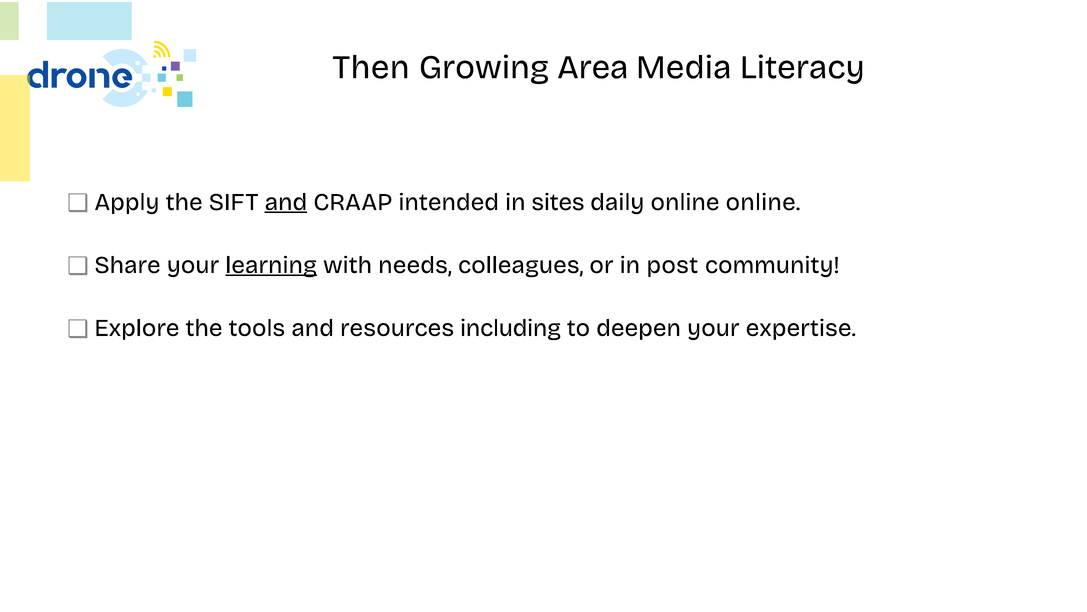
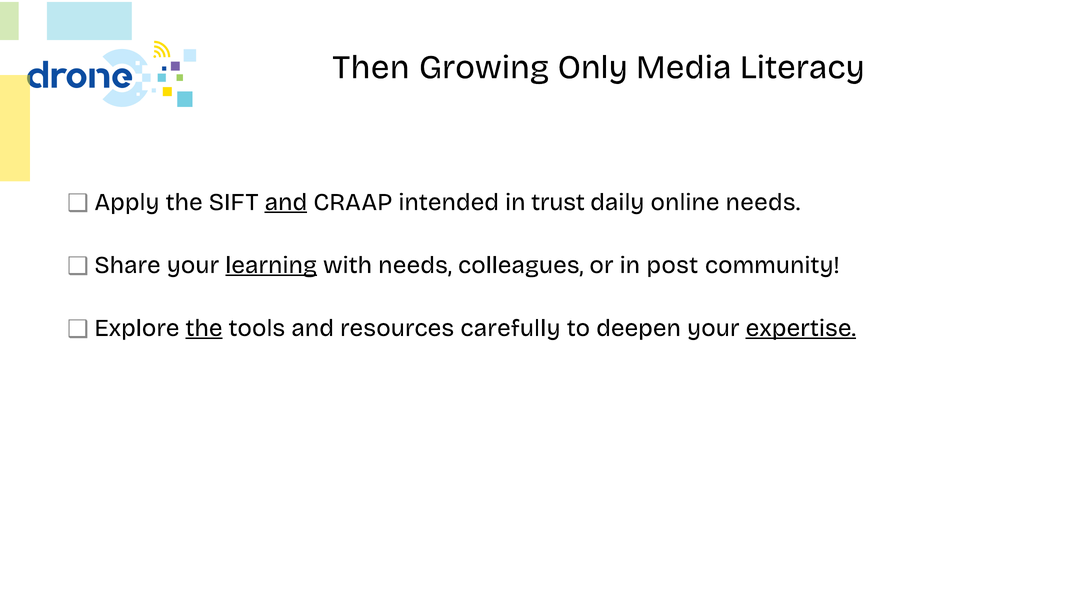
Area: Area -> Only (593, 67)
sites: sites -> trust (558, 202)
online online: online -> needs (763, 202)
the underline: none -> present (204, 328)
including: including -> carefully (510, 328)
expertise underline: none -> present (801, 328)
